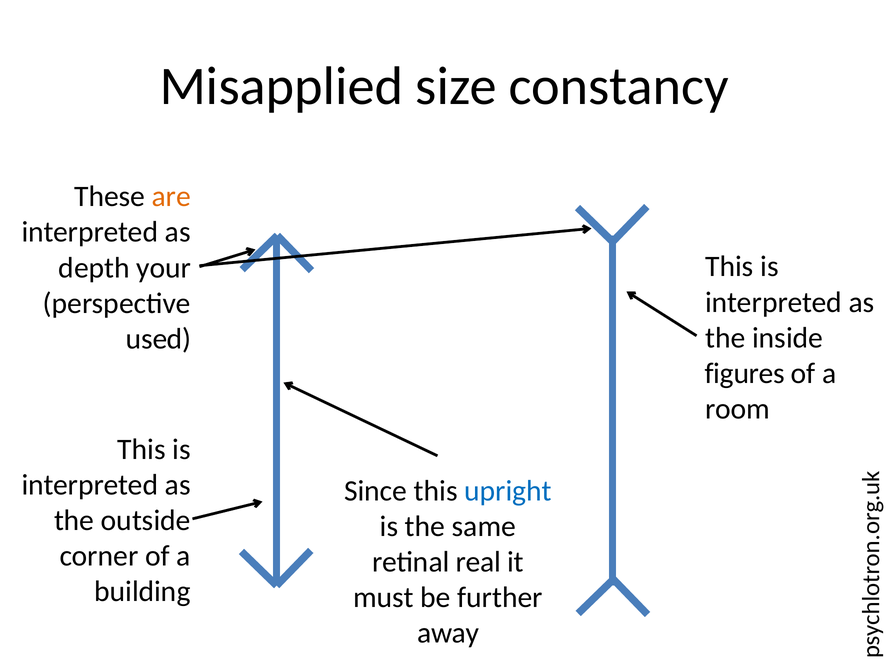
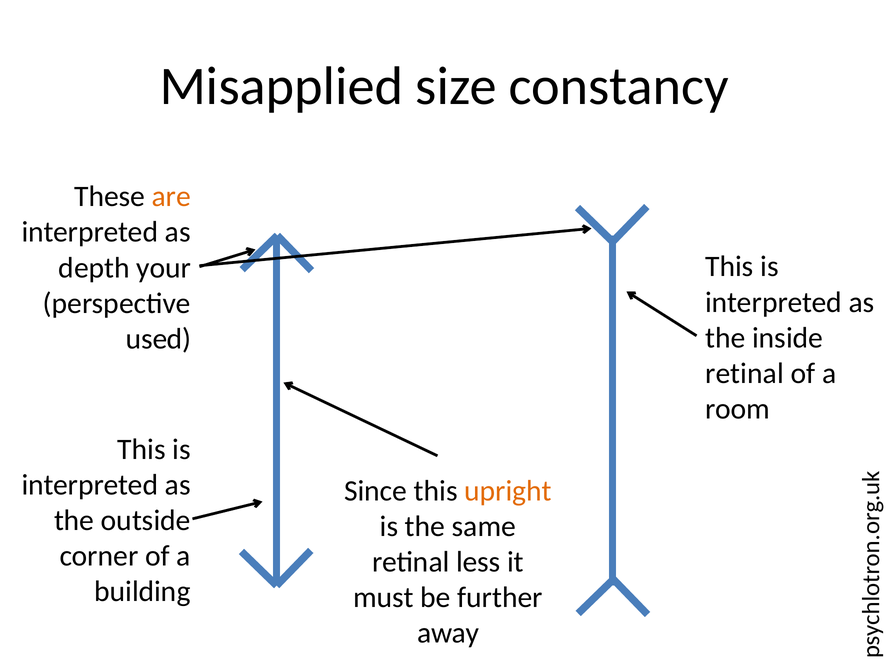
figures: figures -> retinal (745, 373)
upright colour: blue -> orange (508, 491)
real: real -> less (478, 562)
